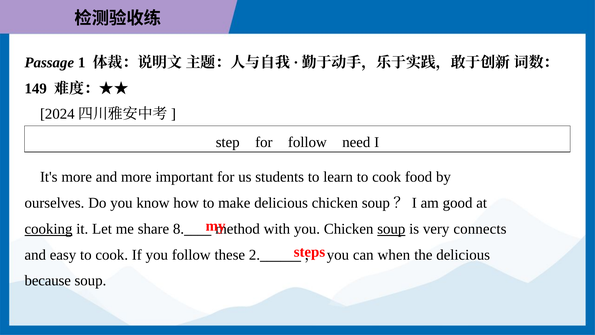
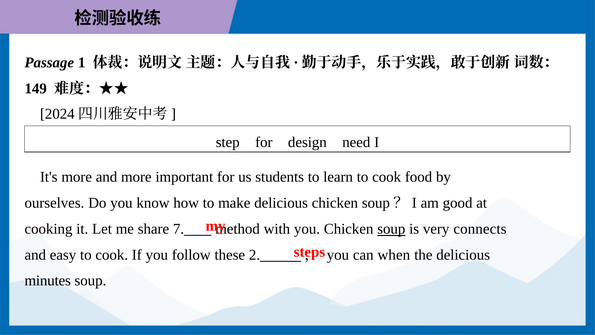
for follow: follow -> design (307, 142)
cooking underline: present -> none (48, 229)
8: 8 -> 7 (179, 229)
because: because -> minutes (48, 280)
